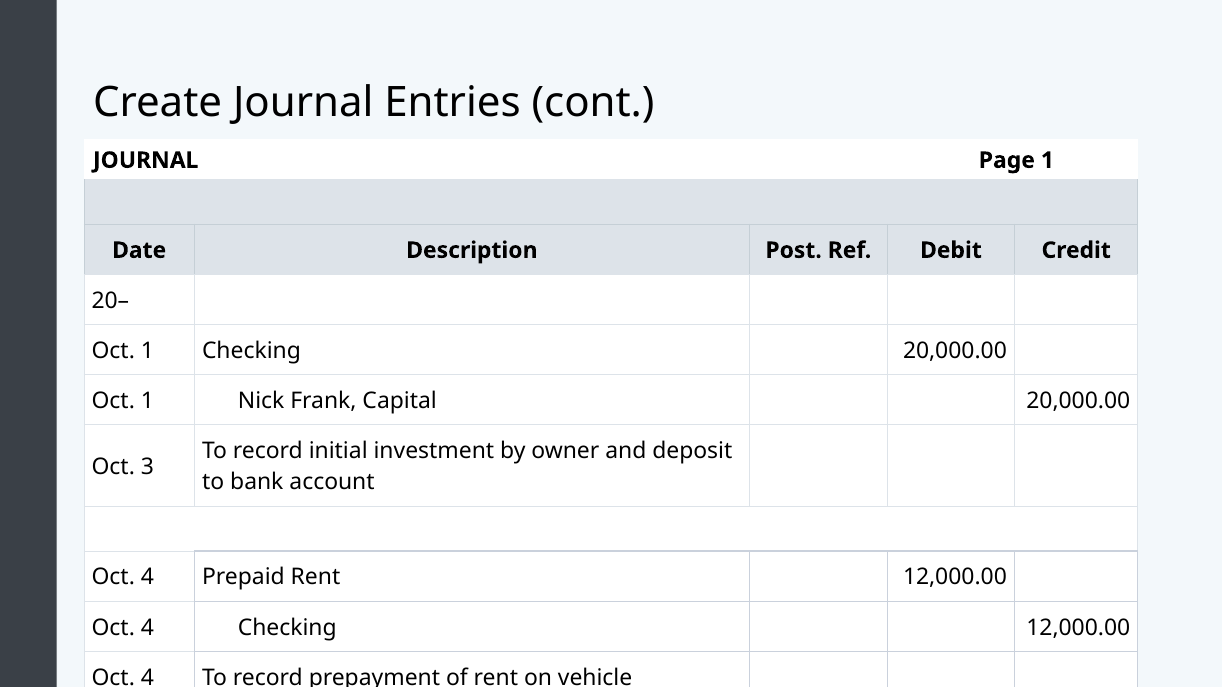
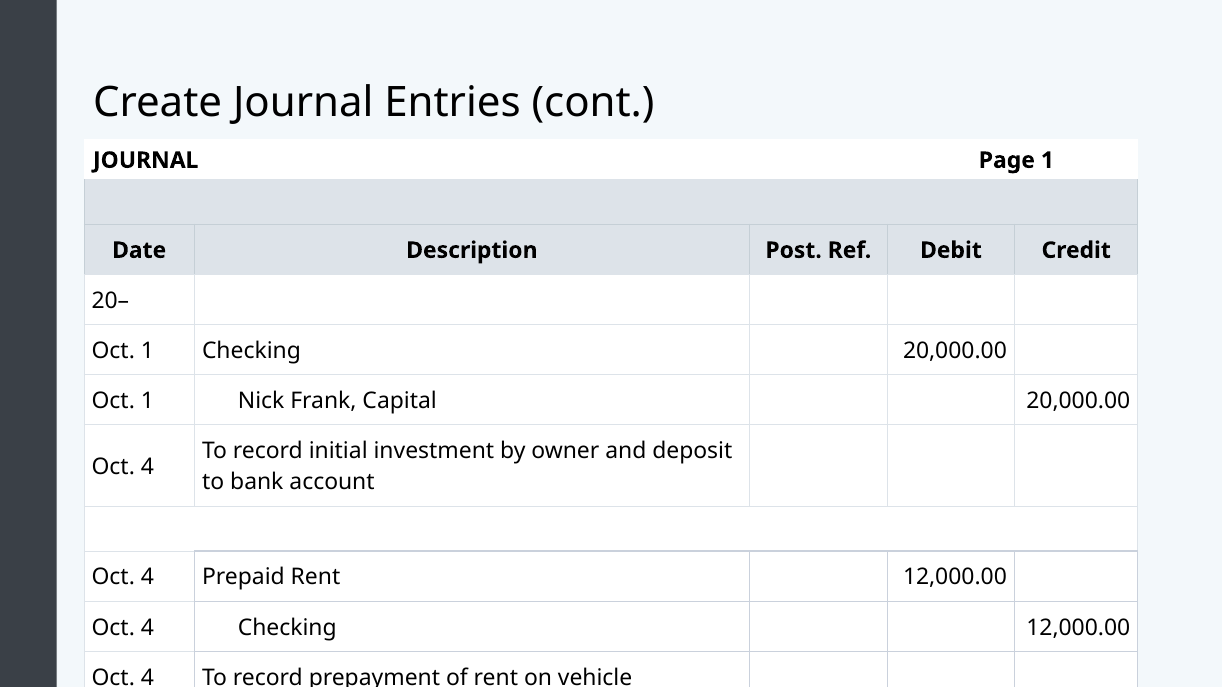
3: 3 -> 4 (147, 467)
